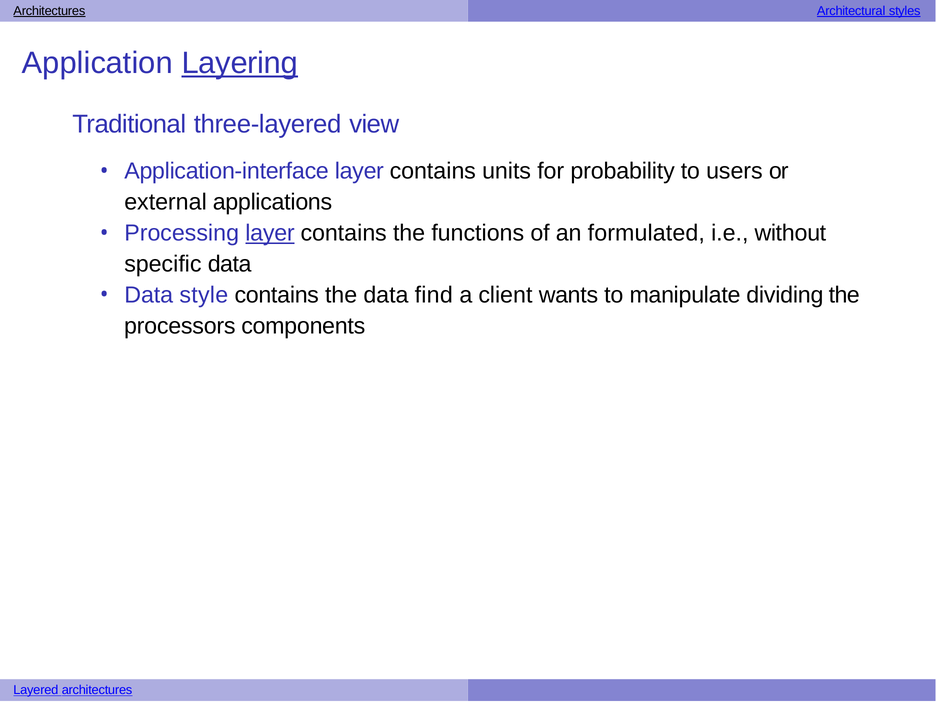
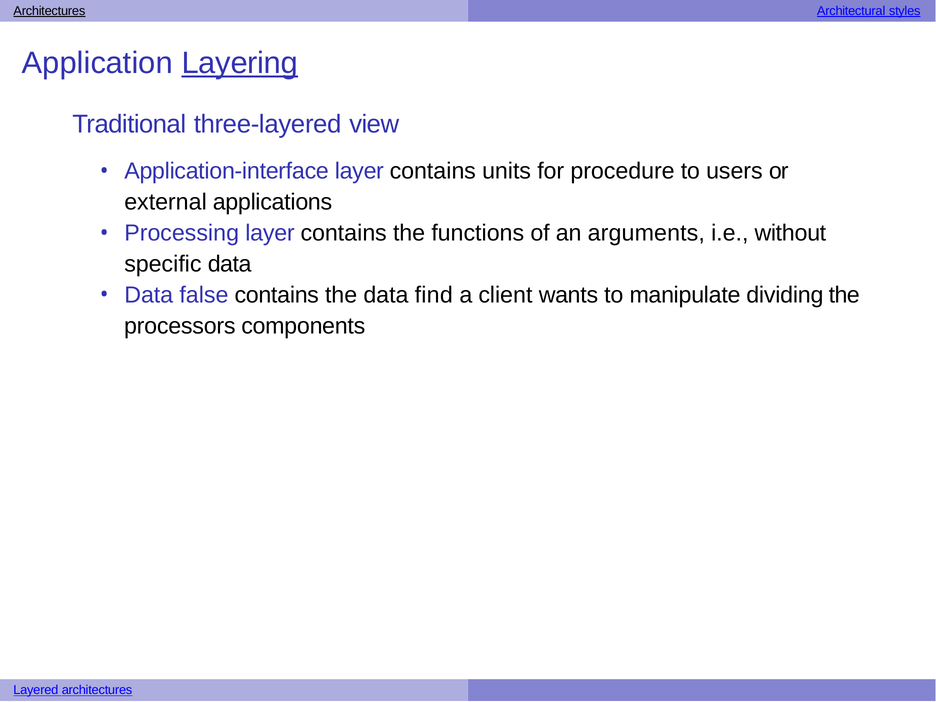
probability: probability -> procedure (623, 171)
layer underline: present -> none (270, 233)
formulated: formulated -> arguments (646, 233)
style: style -> false (204, 295)
